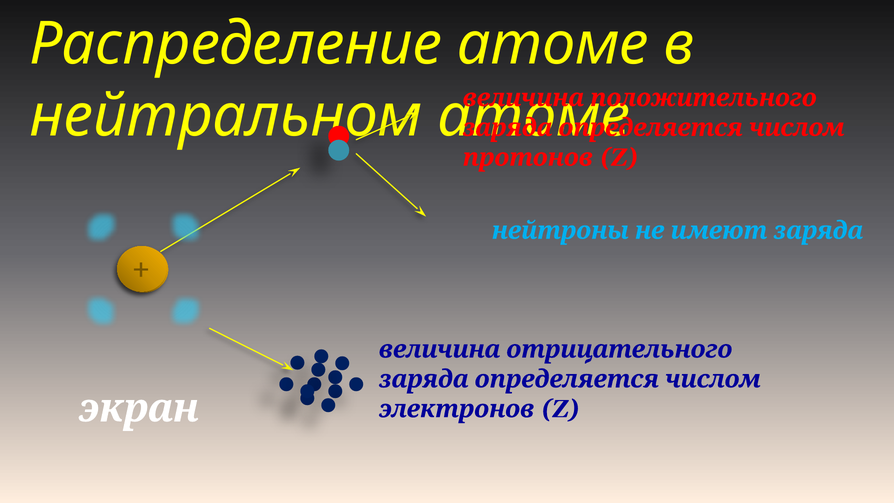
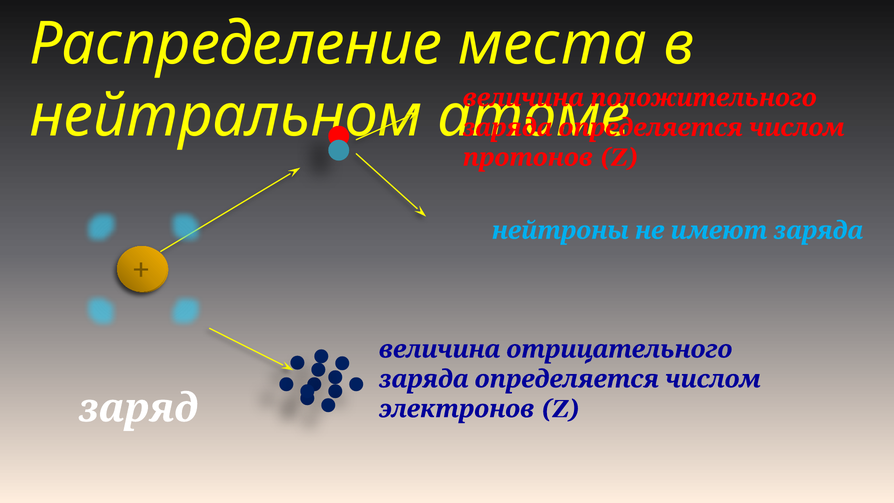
Распределение атоме: атоме -> места (553, 44)
экран: экран -> заряд (138, 408)
